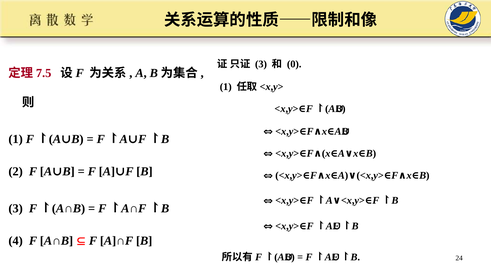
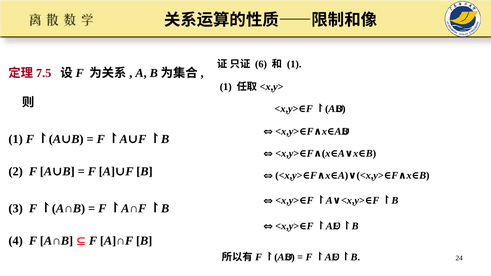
3: 3 -> 6 (261, 64)
0: 0 -> 1 (294, 64)
